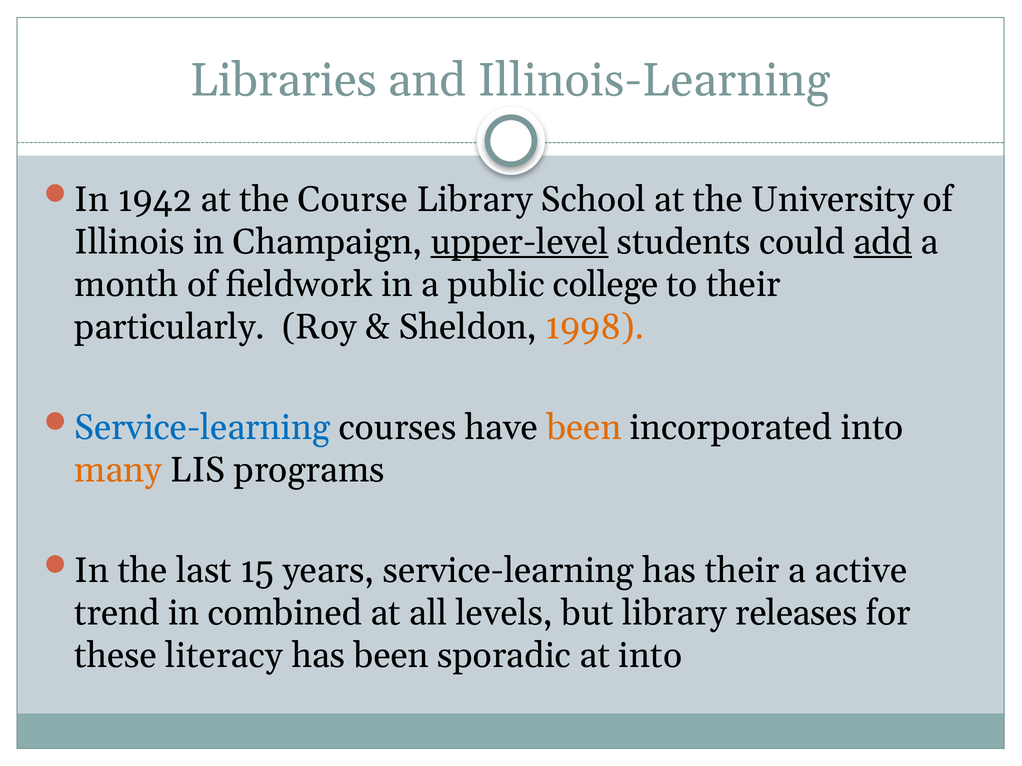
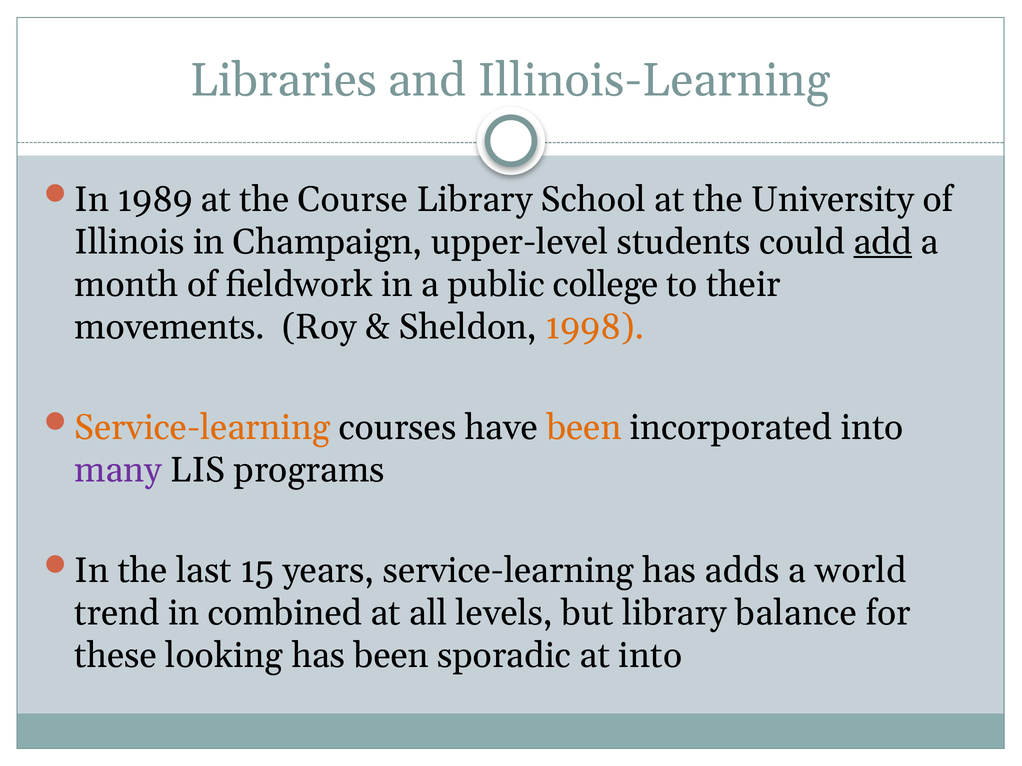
1942: 1942 -> 1989 (155, 199)
upper-level underline: present -> none (520, 242)
particularly: particularly -> movements (170, 327)
Service-learning colour: blue -> orange (202, 428)
many colour: orange -> purple (118, 470)
has their: their -> adds (742, 571)
active: active -> world (861, 571)
releases: releases -> balance (796, 613)
literacy: literacy -> looking (224, 656)
